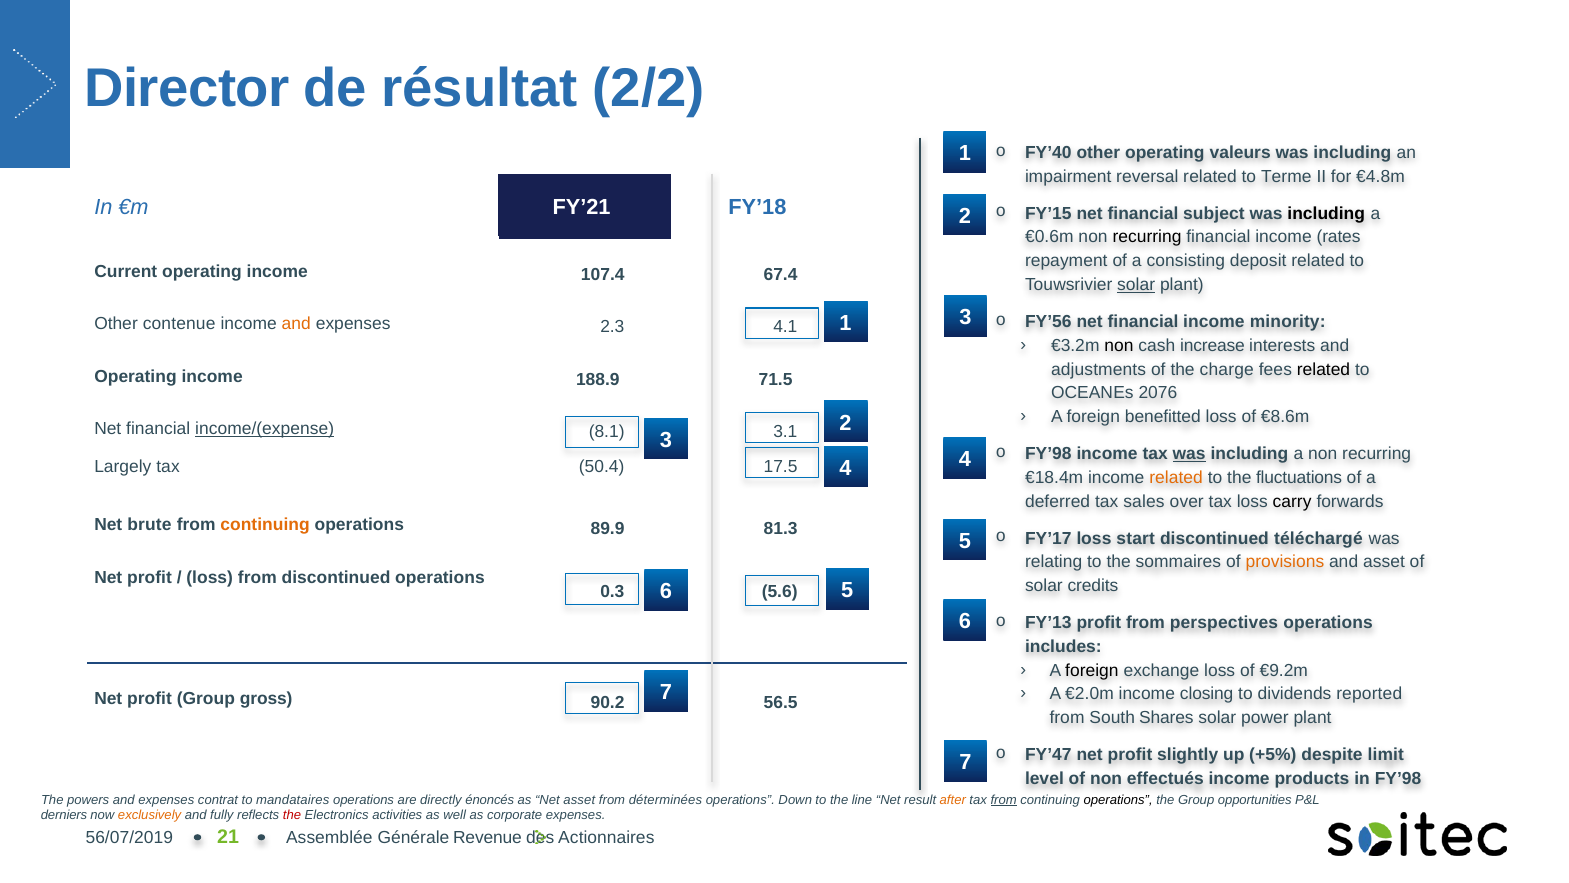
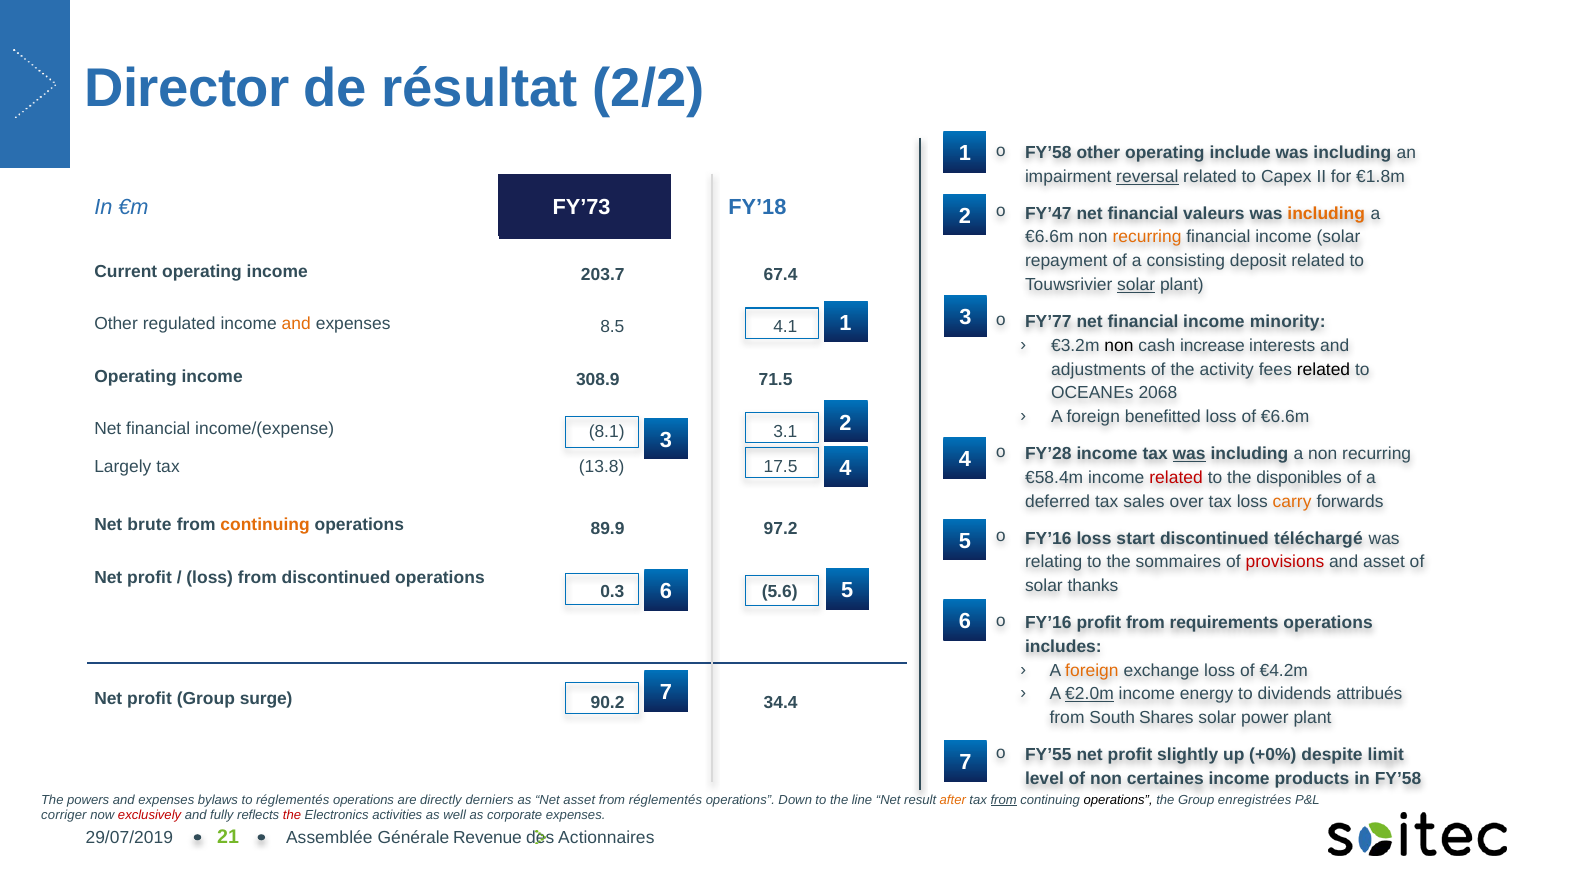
FY’40: FY’40 -> FY’58 (1048, 153)
valeurs: valeurs -> include (1240, 153)
reversal underline: none -> present (1147, 176)
Terme: Terme -> Capex (1286, 176)
€4.8m: €4.8m -> €1.8m (1381, 176)
FY’21: FY’21 -> FY’73 (582, 207)
FY’15: FY’15 -> FY’47 (1048, 213)
subject: subject -> valeurs (1214, 213)
including colour: black -> orange (1326, 213)
€0.6m: €0.6m -> €6.6m (1049, 237)
recurring colour: black -> orange (1147, 237)
income rates: rates -> solar (1338, 237)
107.4: 107.4 -> 203.7 (603, 274)
FY’56: FY’56 -> FY’77 (1048, 322)
contenue: contenue -> regulated (179, 324)
2.3: 2.3 -> 8.5 (612, 327)
charge: charge -> activity (1227, 369)
188.9: 188.9 -> 308.9 (598, 379)
2076: 2076 -> 2068 (1158, 393)
of €8.6m: €8.6m -> €6.6m (1285, 417)
income/(expense underline: present -> none (265, 429)
FY’98: FY’98 -> FY’28 (1048, 454)
50.4: 50.4 -> 13.8 (602, 467)
€18.4m: €18.4m -> €58.4m (1054, 477)
related colour: orange -> red (1176, 477)
fluctuations: fluctuations -> disponibles (1299, 477)
carry colour: black -> orange (1292, 501)
81.3: 81.3 -> 97.2 (781, 528)
FY’17: FY’17 -> FY’16 (1048, 538)
provisions colour: orange -> red (1285, 562)
credits: credits -> thanks (1093, 586)
FY’13: FY’13 -> FY’16 (1048, 622)
perspectives: perspectives -> requirements (1224, 622)
foreign colour: black -> orange (1092, 670)
€9.2m: €9.2m -> €4.2m (1284, 670)
€2.0m underline: none -> present (1089, 694)
closing: closing -> energy (1207, 694)
reported: reported -> attribués (1369, 694)
gross: gross -> surge (266, 699)
56.5: 56.5 -> 34.4 (781, 702)
FY’47: FY’47 -> FY’55 (1048, 754)
+5%: +5% -> +0% (1273, 754)
effectués: effectués -> certaines (1165, 778)
in FY’98: FY’98 -> FY’58 (1398, 778)
contrat: contrat -> bylaws (218, 800)
to mandataires: mandataires -> réglementés (293, 800)
énoncés: énoncés -> derniers (490, 800)
from déterminées: déterminées -> réglementés (665, 800)
opportunities: opportunities -> enregistrées (1255, 800)
derniers: derniers -> corriger (64, 815)
exclusively colour: orange -> red (150, 815)
56/07/2019: 56/07/2019 -> 29/07/2019 (129, 837)
